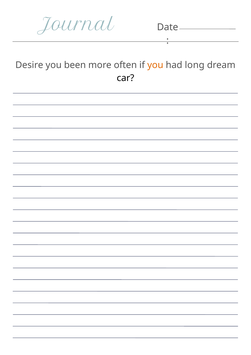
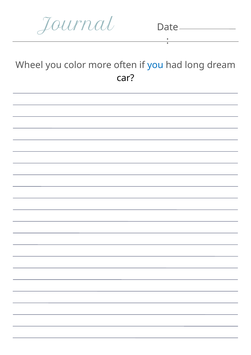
Desire: Desire -> Wheel (29, 65)
been: been -> color (75, 65)
you colour: orange -> blue (155, 65)
